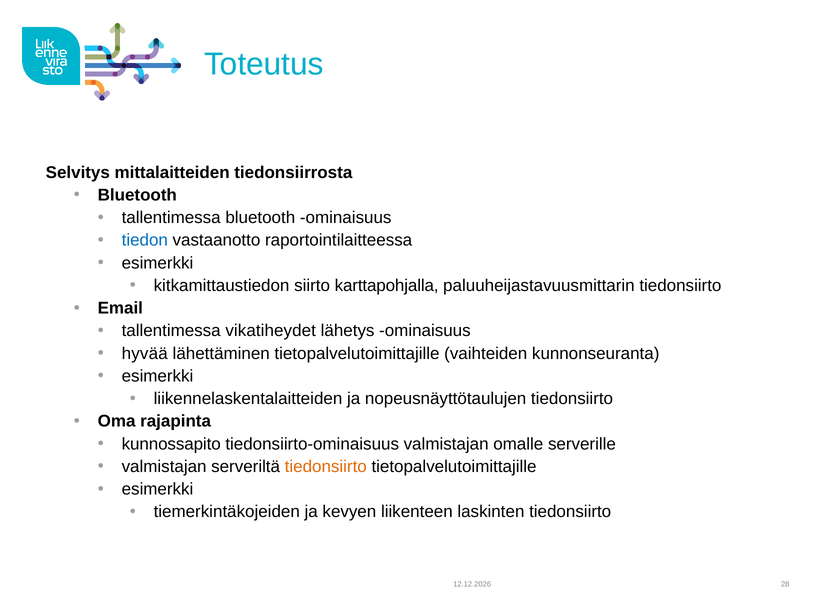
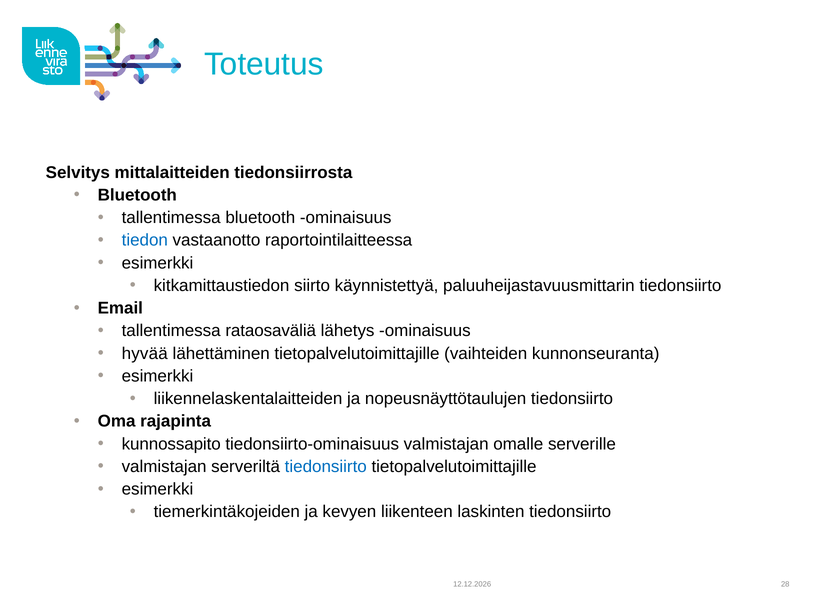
karttapohjalla: karttapohjalla -> käynnistettyä (387, 286)
vikatiheydet: vikatiheydet -> rataosaväliä (271, 331)
tiedonsiirto colour: orange -> blue (326, 467)
